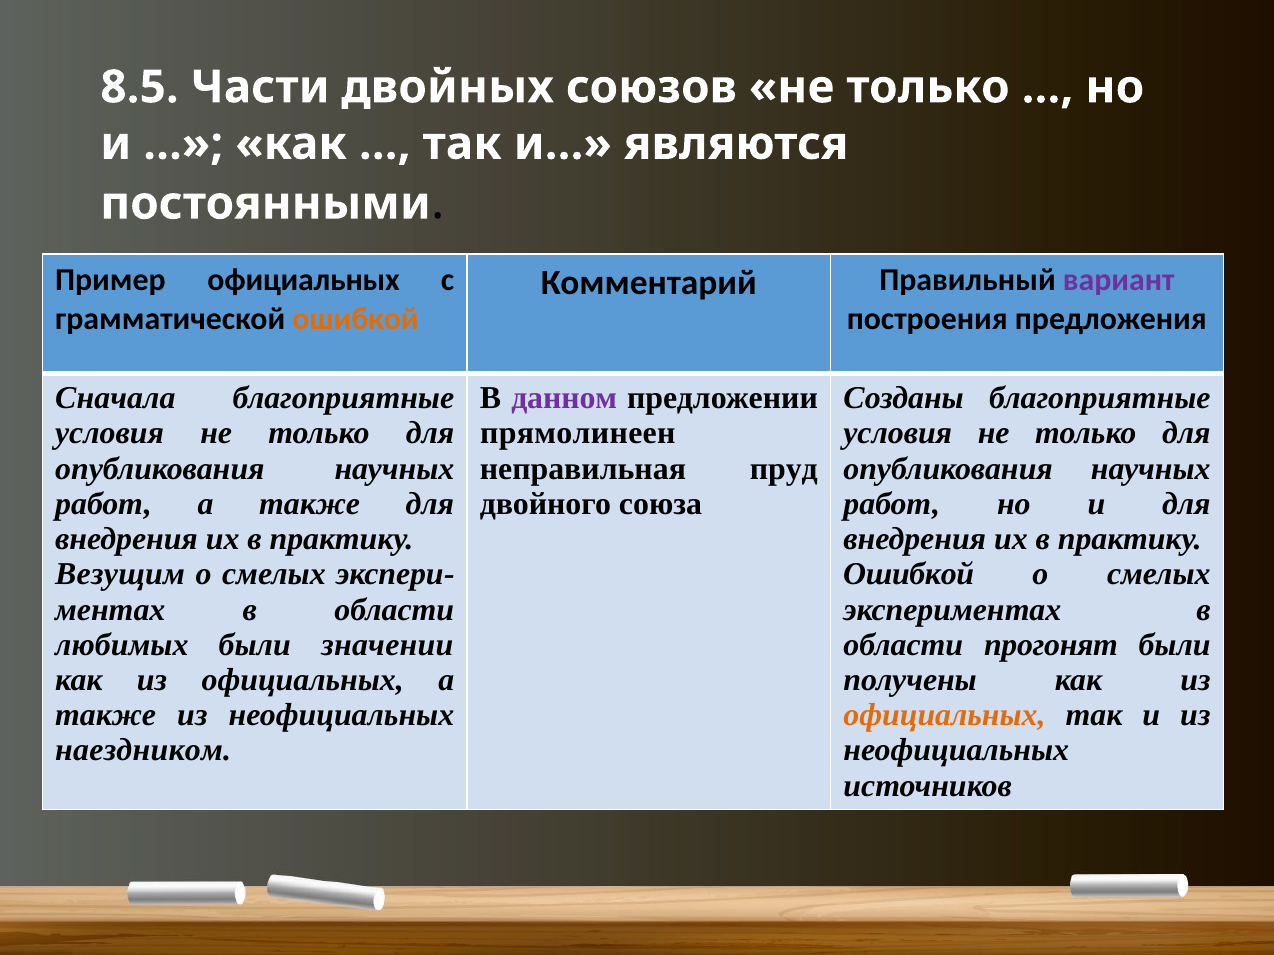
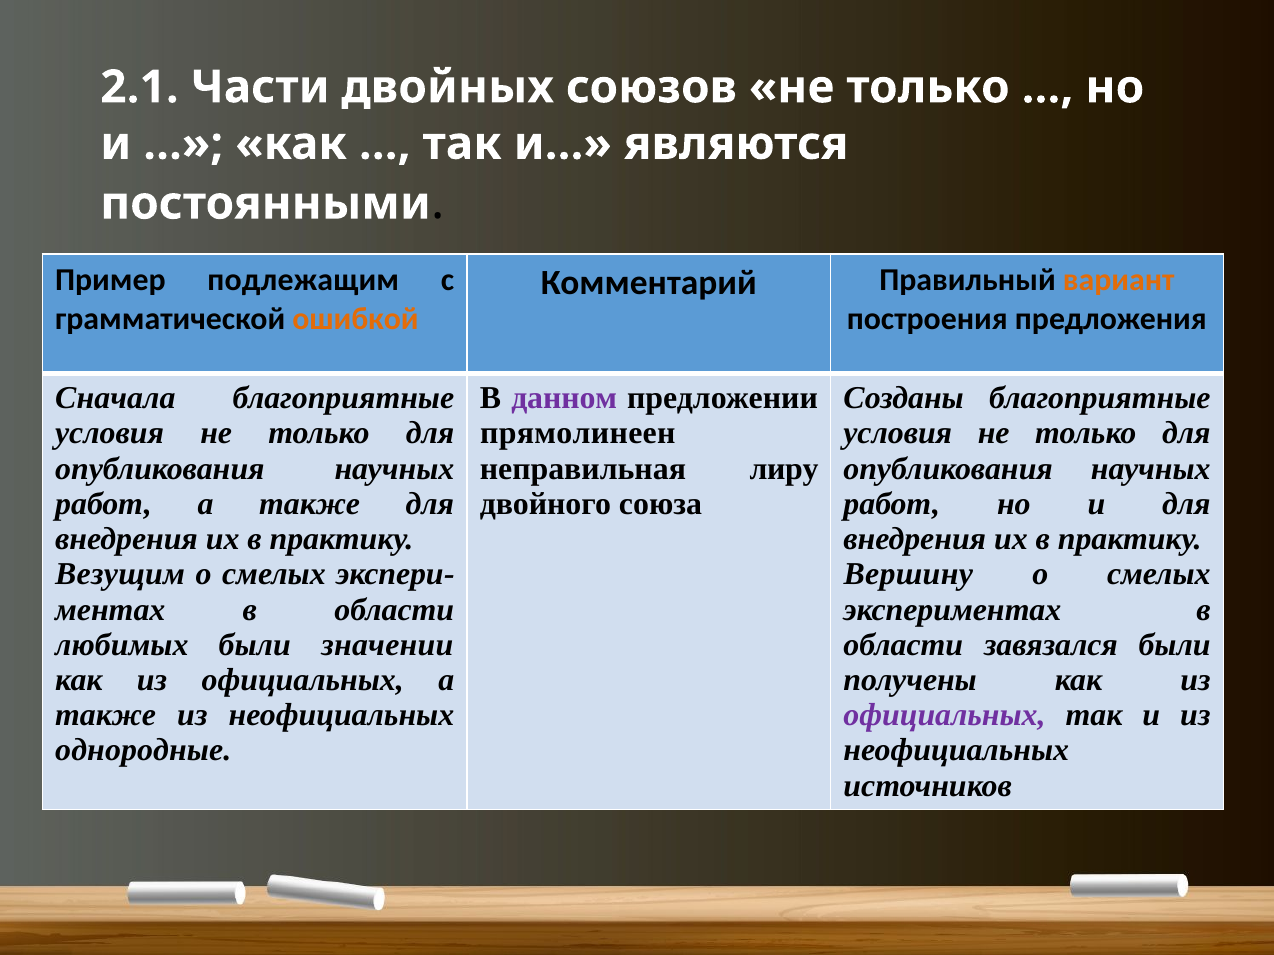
8.5: 8.5 -> 2.1 (140, 87)
Пример официальных: официальных -> подлежащим (303, 281)
вариант colour: purple -> orange (1119, 281)
пруд: пруд -> лиру (784, 469)
Ошибкой: Ошибкой -> Вершину (908, 575)
прогонят: прогонят -> завязался (1051, 645)
официальных colour: orange -> purple (945, 716)
наездником: наездником -> однородные (143, 751)
